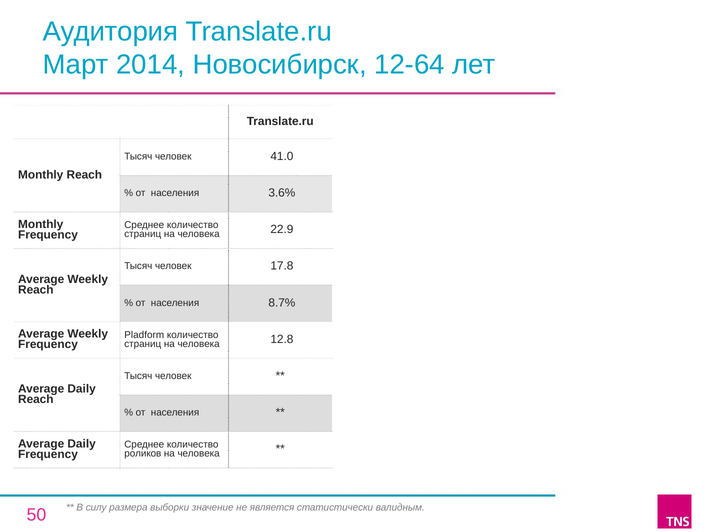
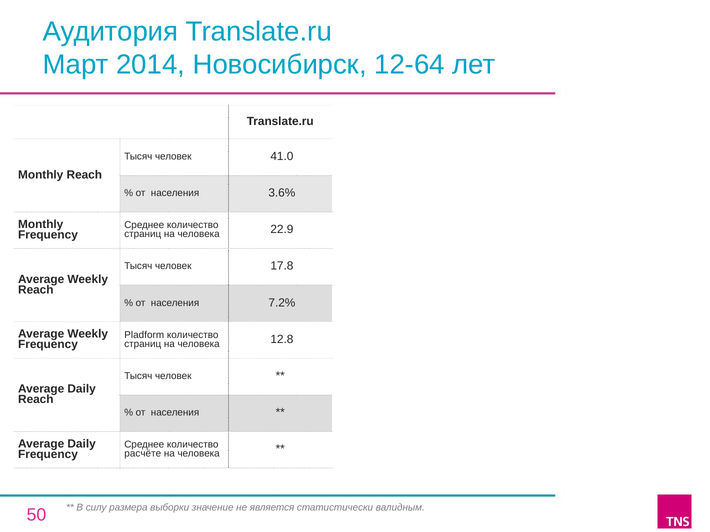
8.7%: 8.7% -> 7.2% (282, 303)
роликов: роликов -> расчёте (143, 454)
